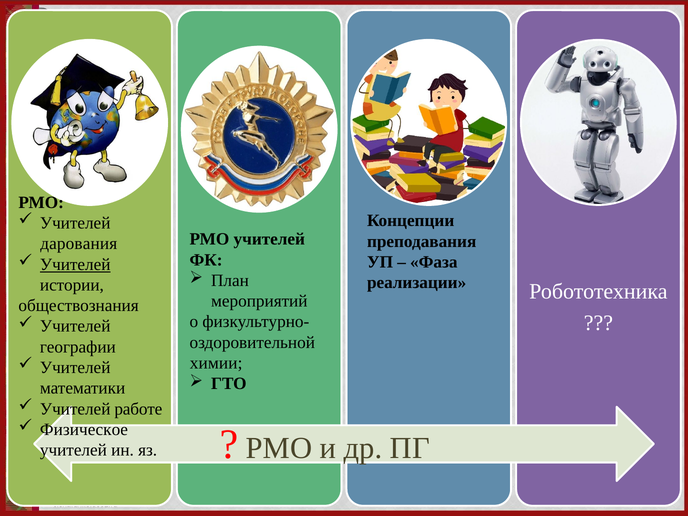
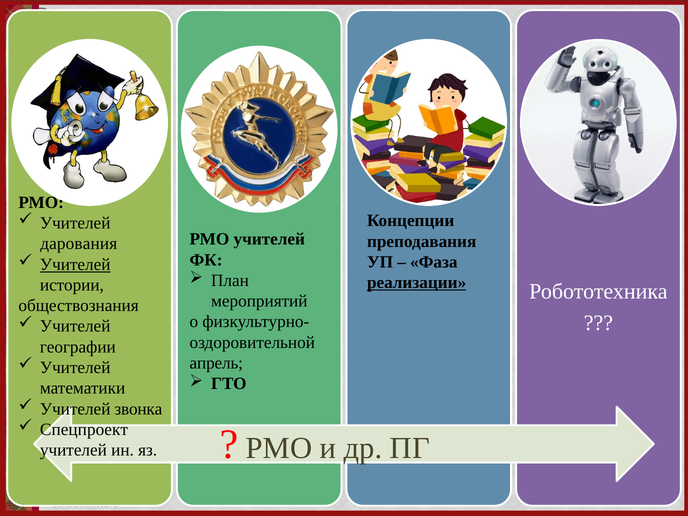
реализации underline: none -> present (417, 283)
химии: химии -> апрель (216, 363)
работе: работе -> звонка (138, 409)
Физическое: Физическое -> Спецпроект (84, 429)
